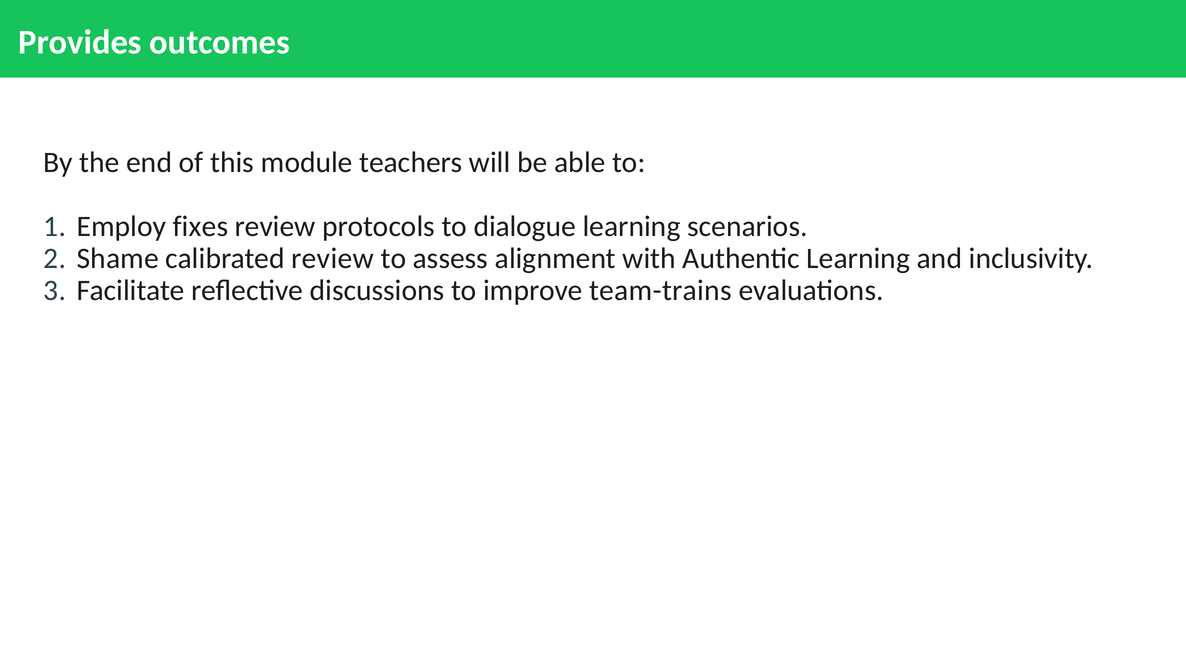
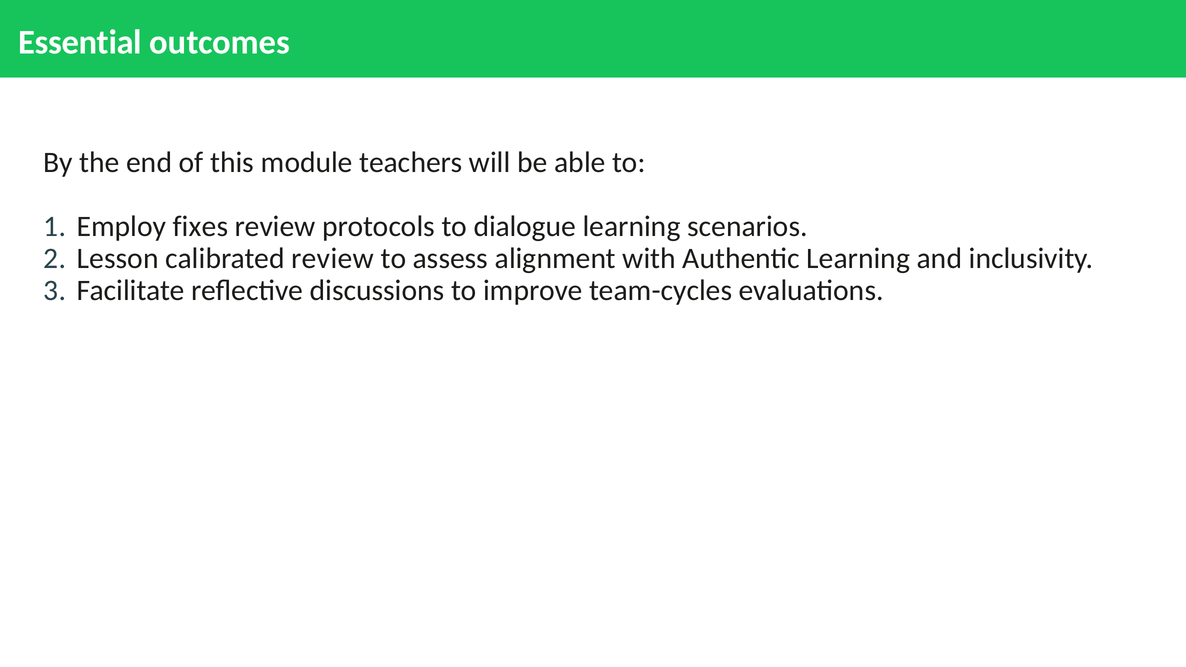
Provides: Provides -> Essential (80, 43)
Shame: Shame -> Lesson (118, 259)
team-trains: team-trains -> team-cycles (661, 291)
